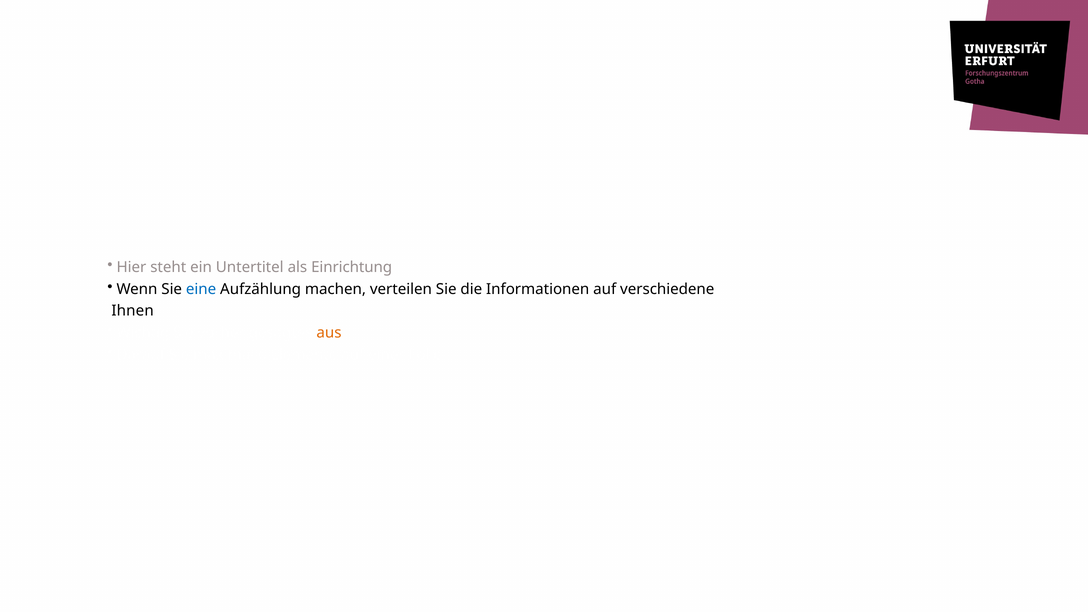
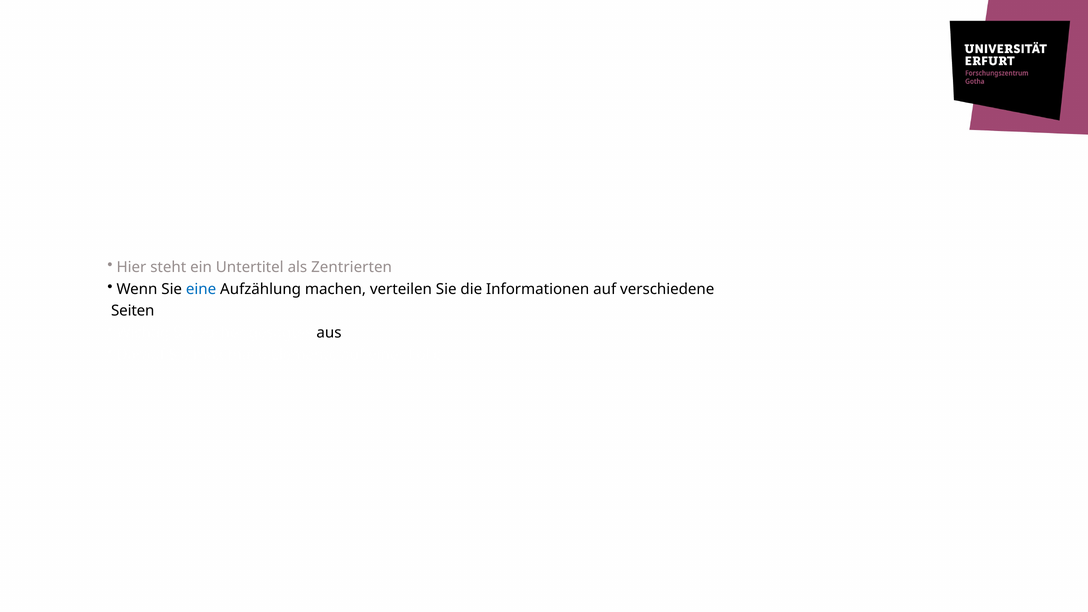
Einrichtung: Einrichtung -> Zentrierten (352, 267)
Ihnen: Ihnen -> Seiten (133, 311)
aus colour: orange -> black (329, 333)
